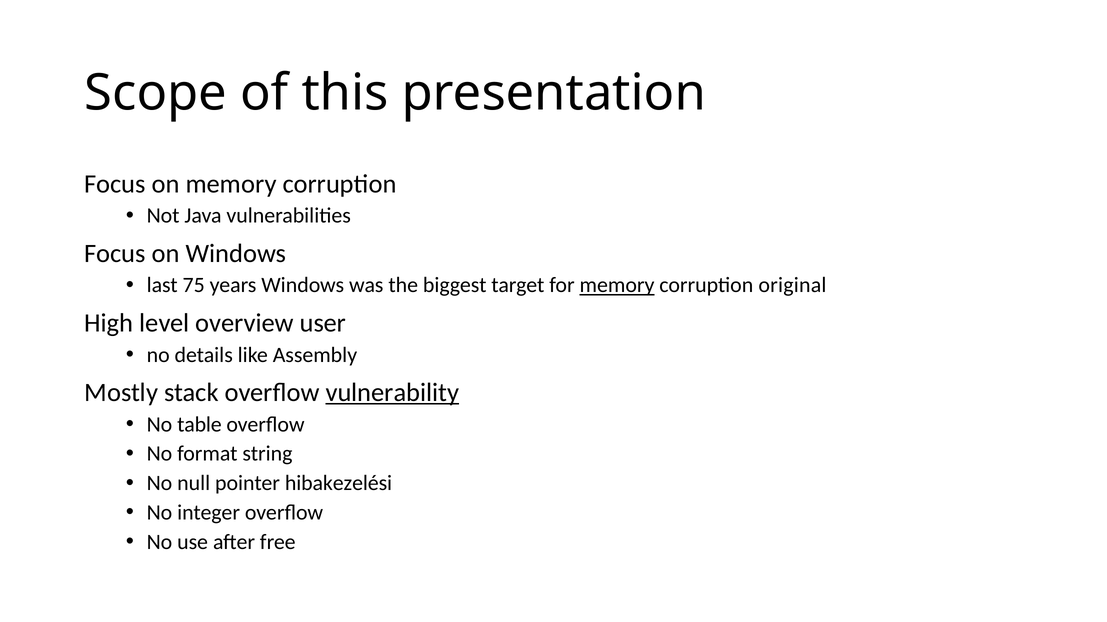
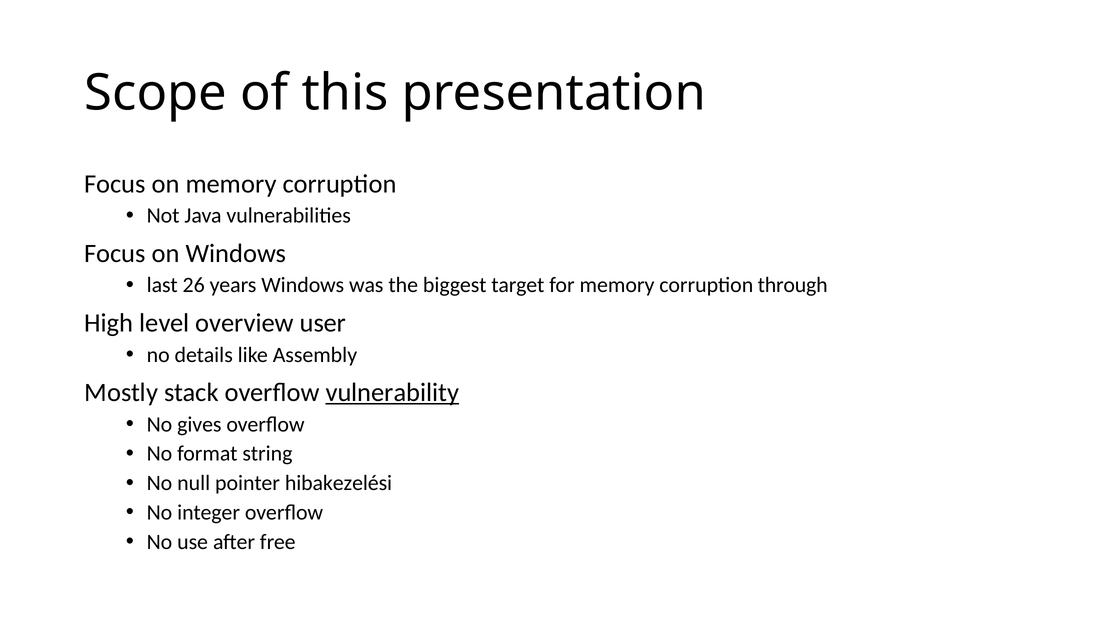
75: 75 -> 26 (194, 286)
memory underline: present -> none (617, 286)
original: original -> through (793, 286)
table: table -> gives (199, 425)
